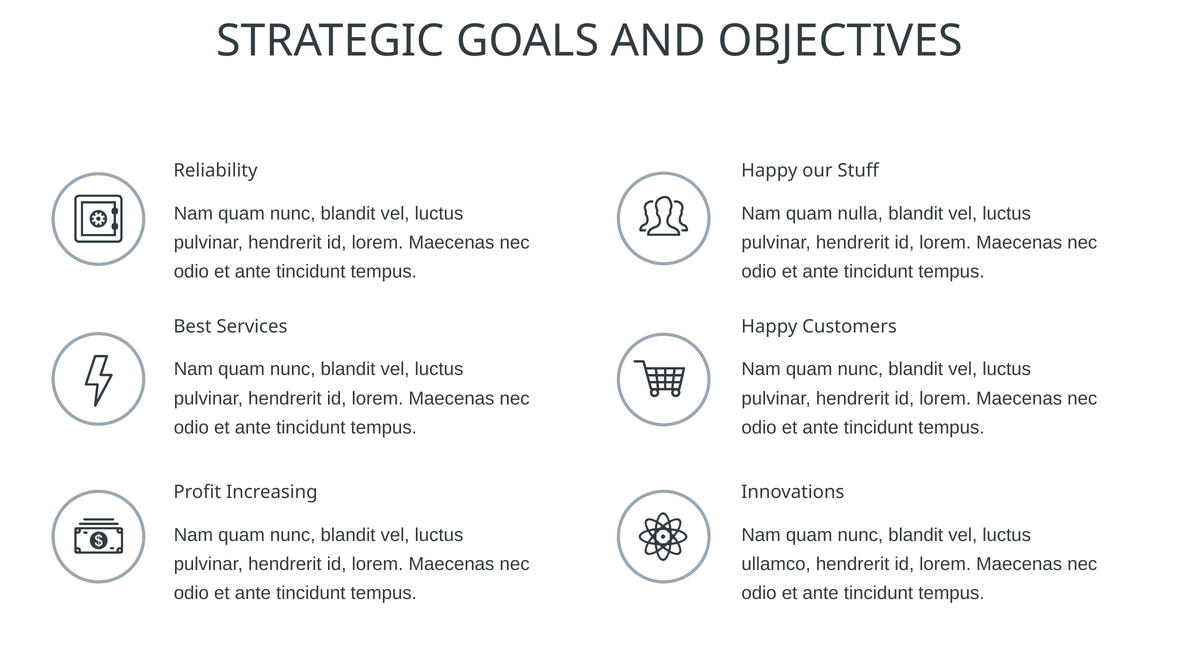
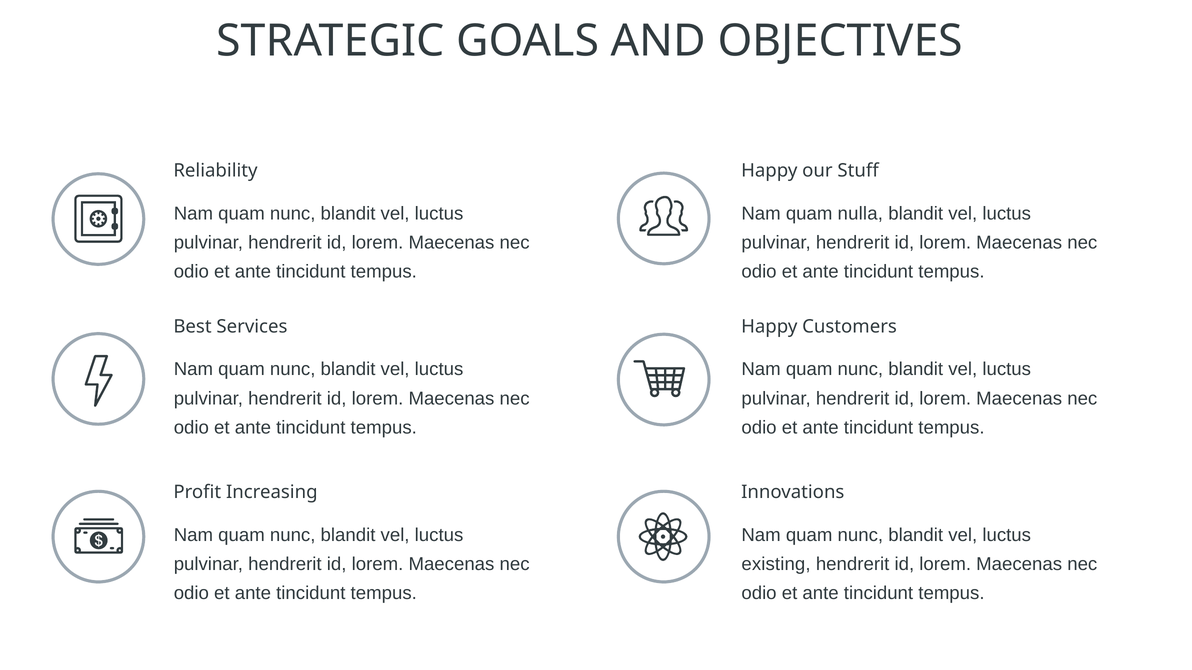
ullamco: ullamco -> existing (776, 564)
